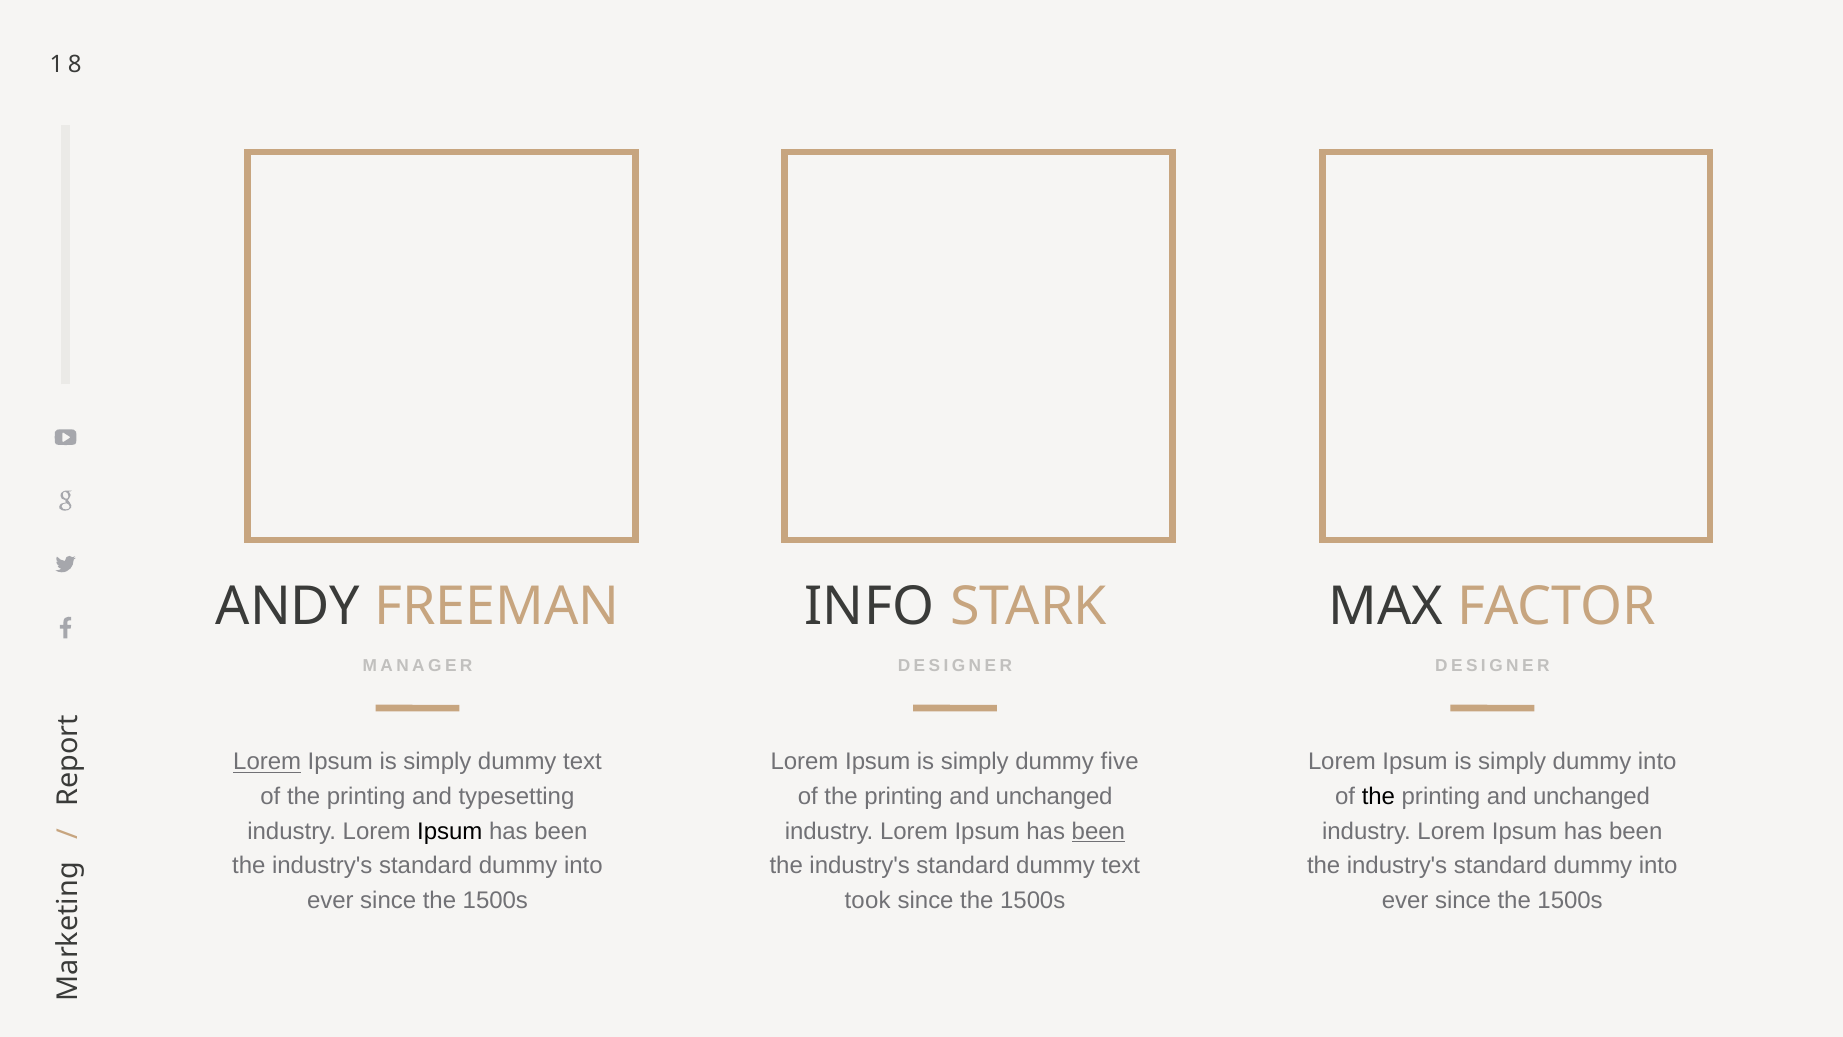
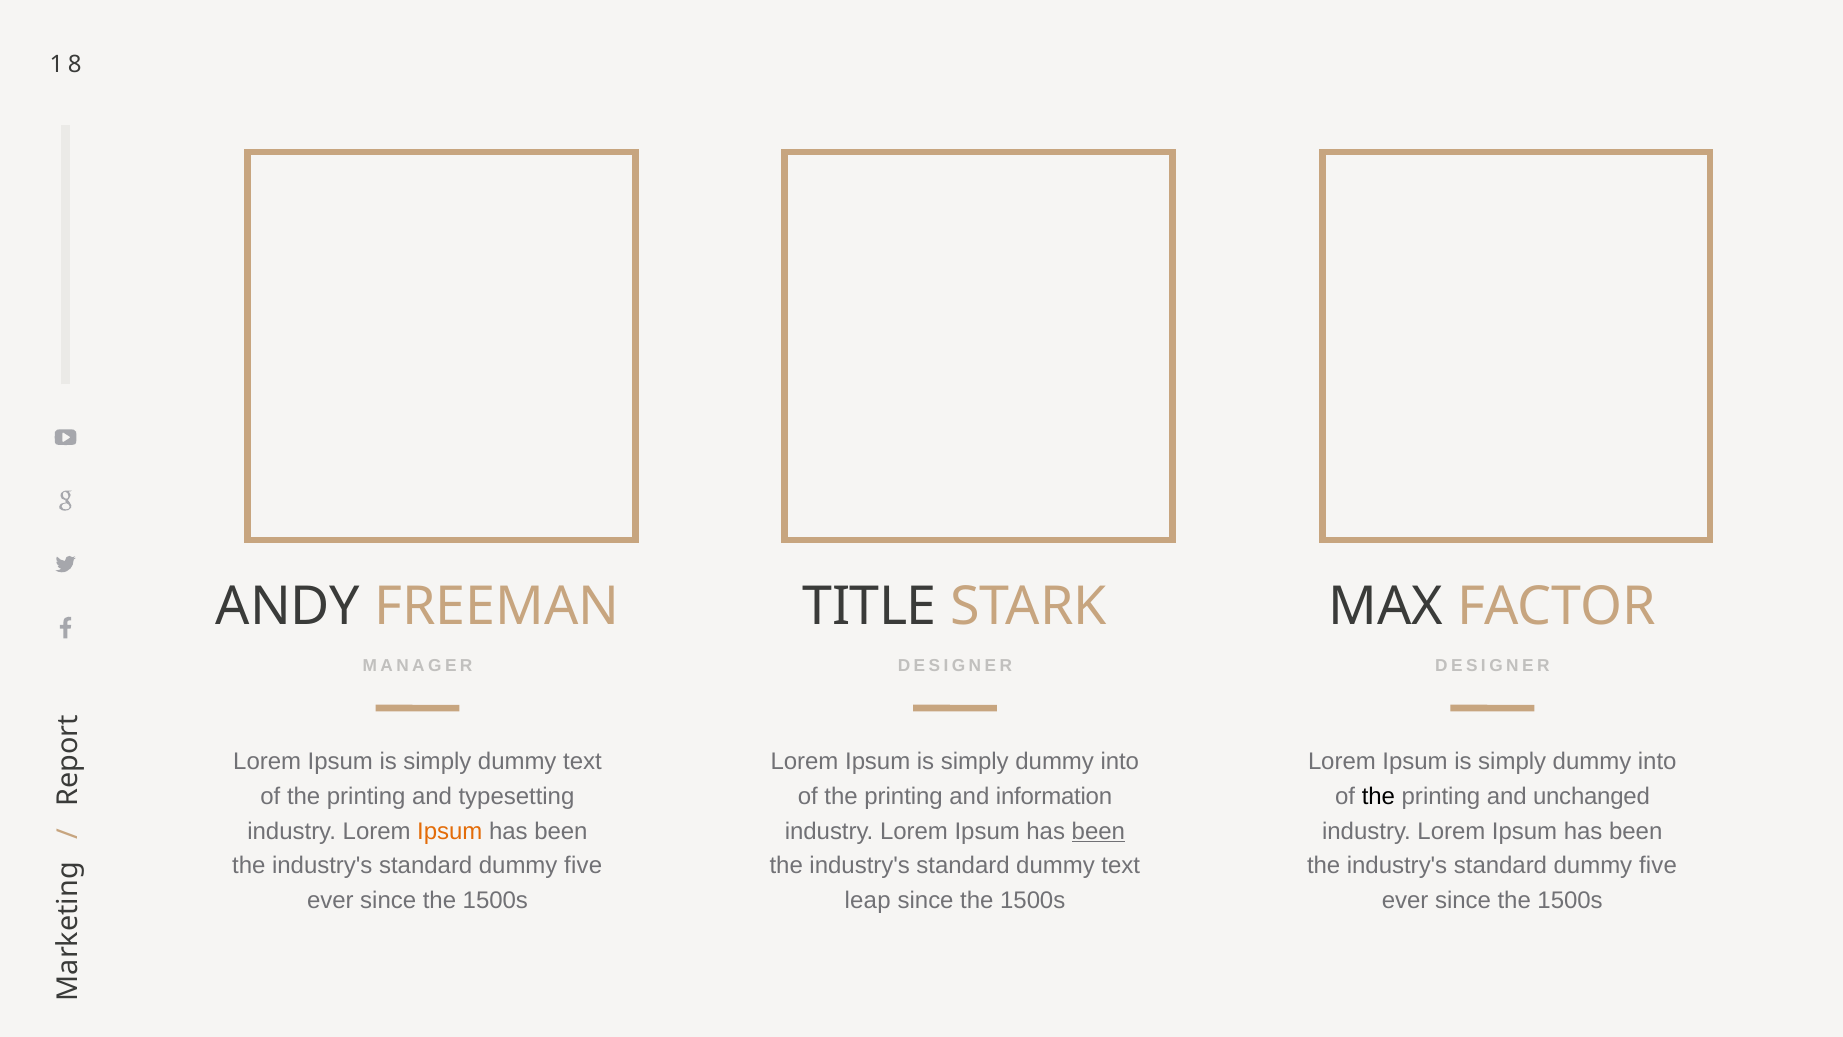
INFO: INFO -> TITLE (870, 606)
Lorem underline: present -> none (267, 762)
five: five -> into (1120, 762)
unchanged: unchanged -> information (1054, 796)
Ipsum colour: black -> orange (450, 831)
into: into -> five (583, 865)
into: into -> five (1658, 865)
took: took -> leap (868, 900)
